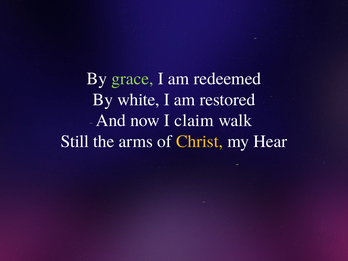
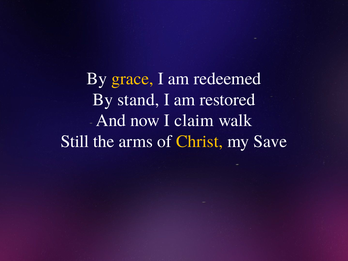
grace colour: light green -> yellow (132, 79)
white: white -> stand (138, 100)
Hear: Hear -> Save (270, 141)
